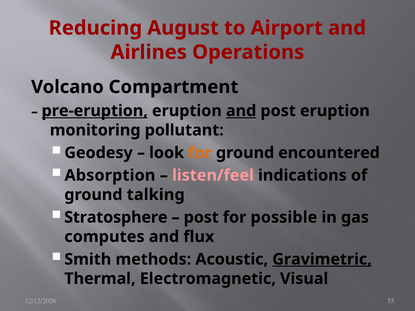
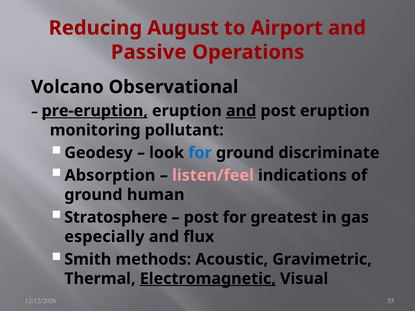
Airlines: Airlines -> Passive (149, 52)
Compartment: Compartment -> Observational (174, 87)
for colour: orange -> blue (200, 153)
encountered: encountered -> discriminate (329, 153)
talking: talking -> human (156, 195)
possible: possible -> greatest (284, 217)
computes: computes -> especially (104, 237)
Gravimetric underline: present -> none (322, 259)
Electromagnetic underline: none -> present (208, 279)
